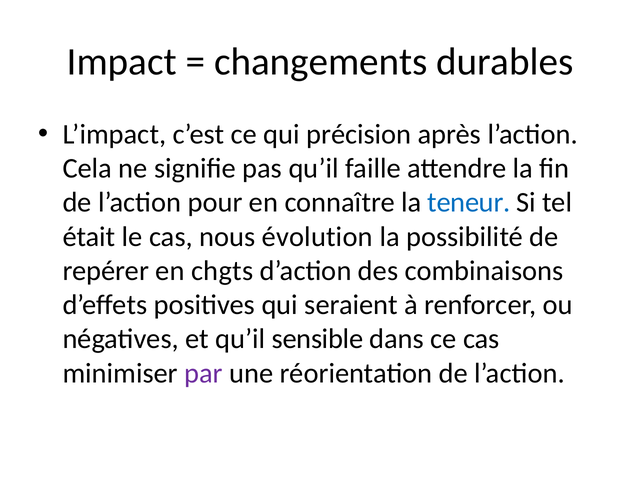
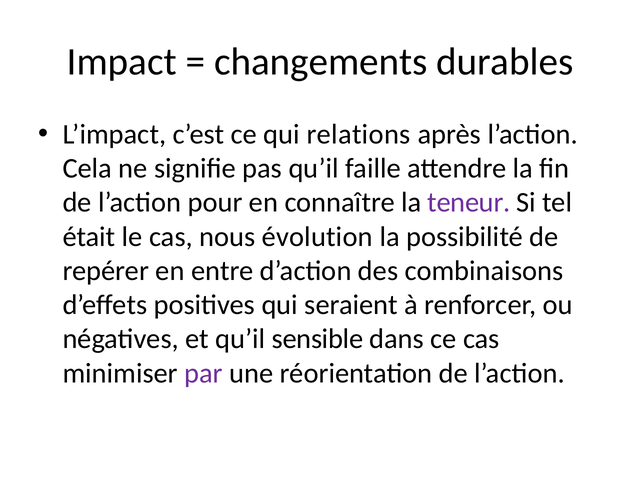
précision: précision -> relations (359, 134)
teneur colour: blue -> purple (469, 203)
chgts: chgts -> entre (222, 271)
